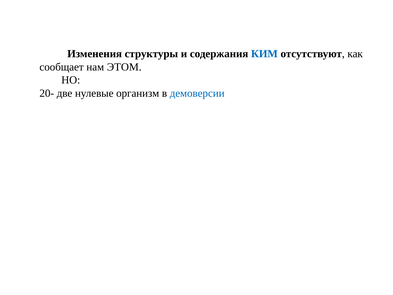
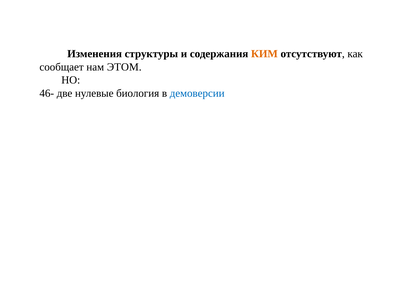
КИМ colour: blue -> orange (264, 54)
20-: 20- -> 46- (47, 93)
организм: организм -> биология (138, 93)
